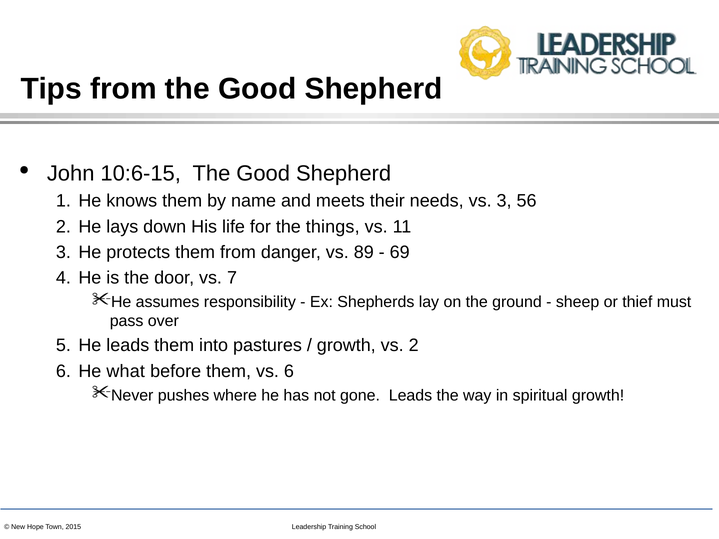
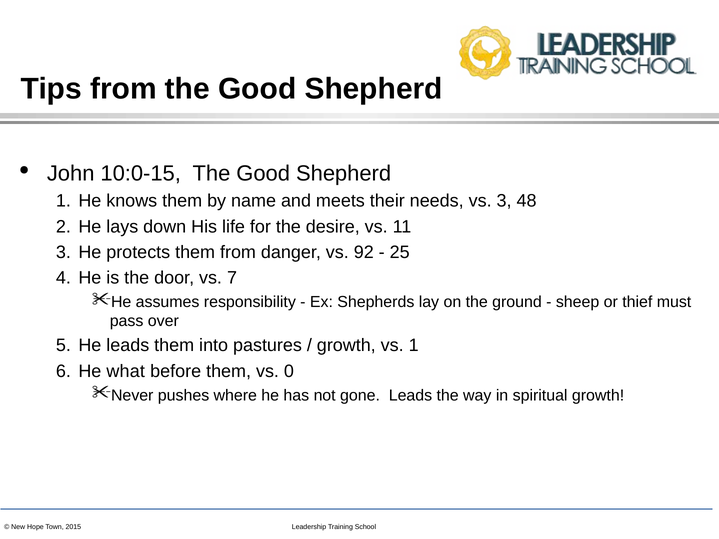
10:6-15: 10:6-15 -> 10:0-15 (141, 173)
56: 56 -> 48 (527, 201)
things: things -> desire (333, 227)
89: 89 -> 92 (364, 252)
69: 69 -> 25 (400, 252)
vs 2: 2 -> 1 (414, 346)
vs 6: 6 -> 0 (289, 371)
